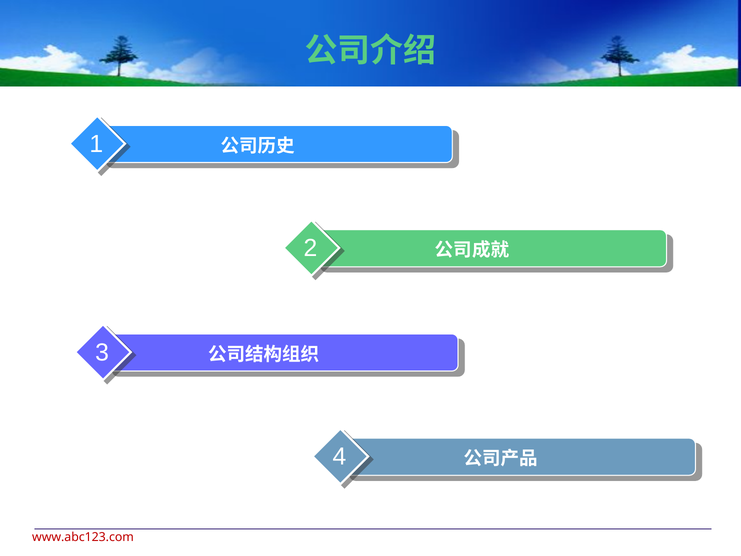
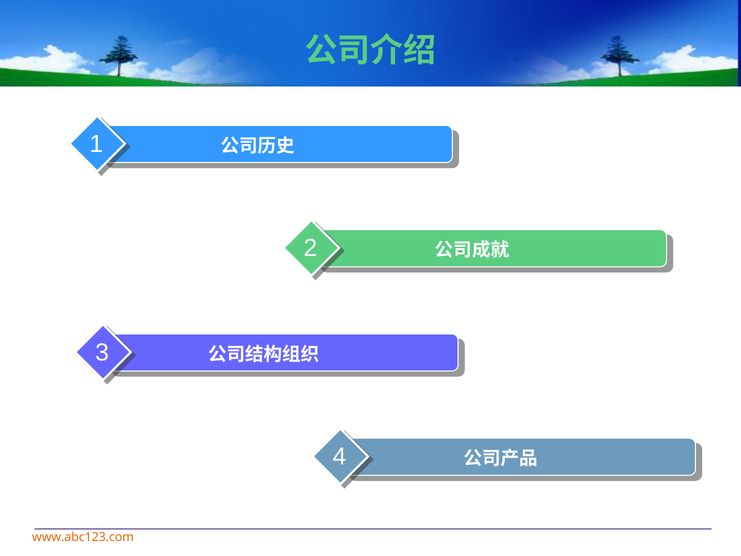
www.abc123.com colour: red -> orange (83, 537)
